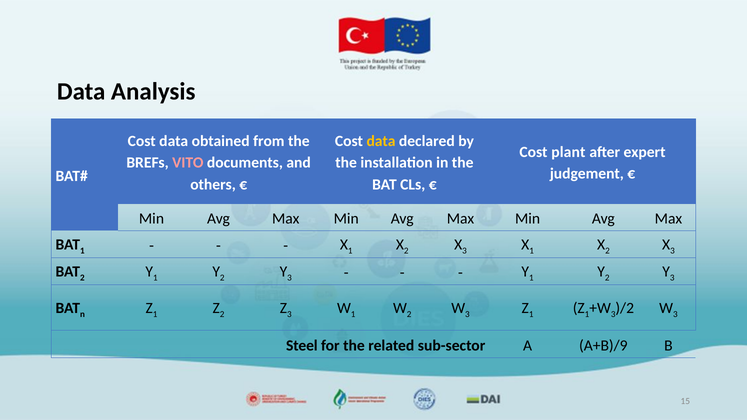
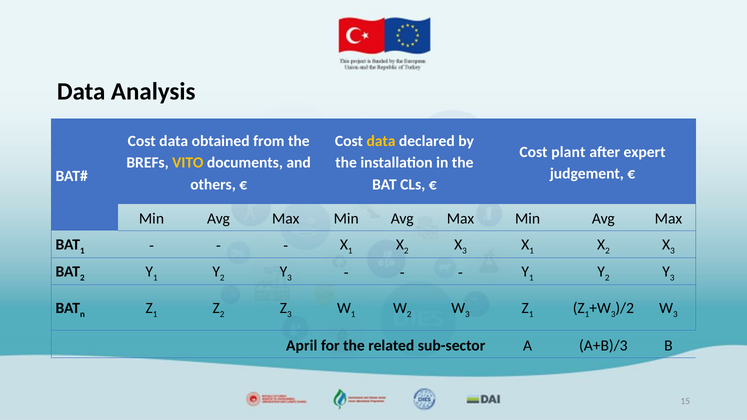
VITO colour: pink -> yellow (188, 163)
Steel: Steel -> April (302, 346)
A+B)/9: A+B)/9 -> A+B)/3 (603, 346)
